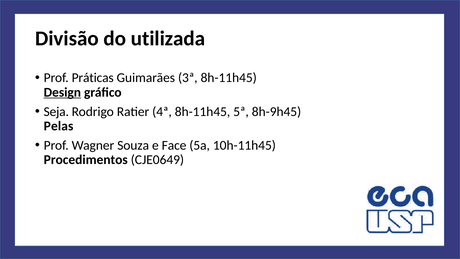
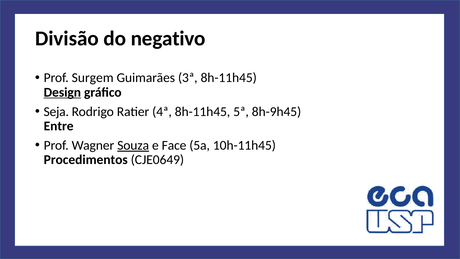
utilizada: utilizada -> negativo (168, 39)
Práticas: Práticas -> Surgem (93, 78)
Pelas: Pelas -> Entre (59, 126)
Souza underline: none -> present (133, 145)
